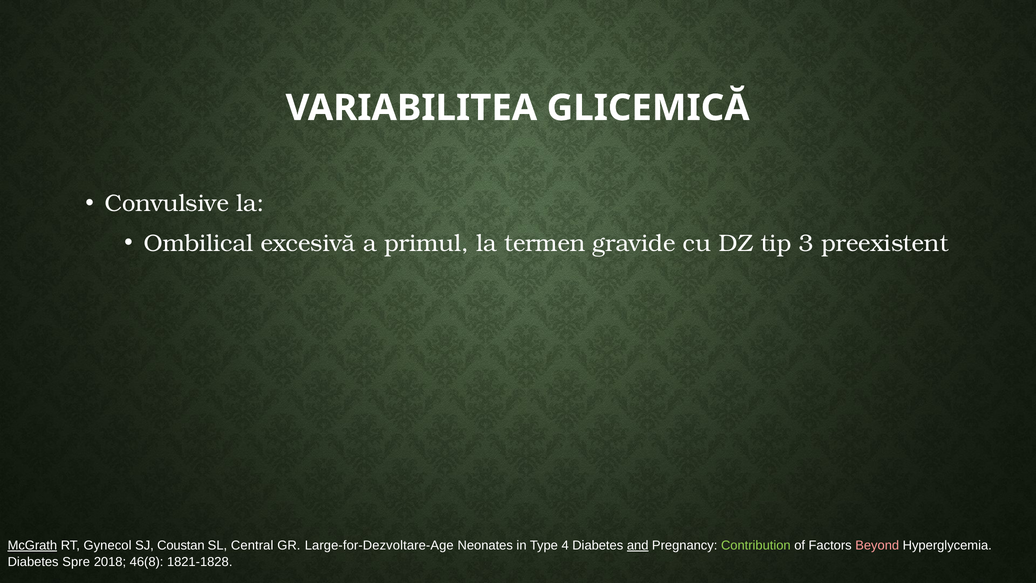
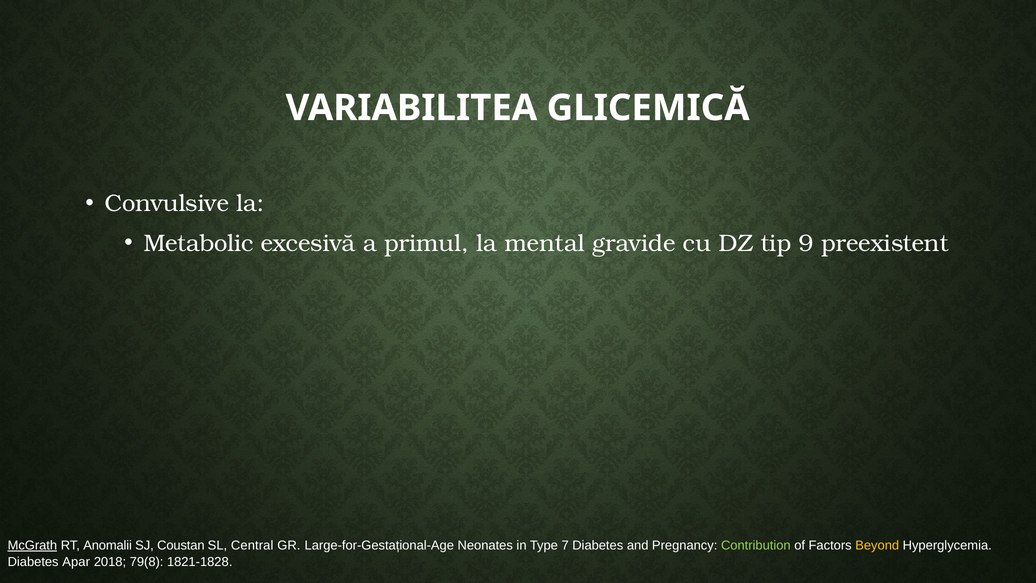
Ombilical: Ombilical -> Metabolic (199, 243)
termen: termen -> mental (545, 243)
3: 3 -> 9 (806, 243)
Gynecol: Gynecol -> Anomalii (108, 545)
Large-for-Dezvoltare-Age: Large-for-Dezvoltare-Age -> Large-for-Gestațional-Age (379, 545)
4: 4 -> 7 (565, 545)
and underline: present -> none (638, 545)
Beyond colour: pink -> yellow (877, 545)
Spre: Spre -> Apar (76, 562)
46(8: 46(8 -> 79(8 (147, 562)
